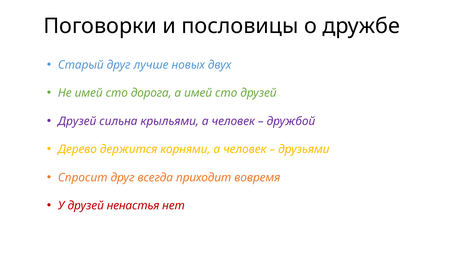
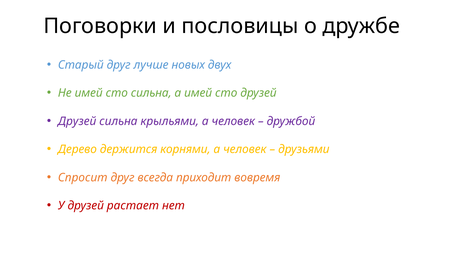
сто дорога: дорога -> сильна (151, 93)
ненастья: ненастья -> растает (133, 206)
